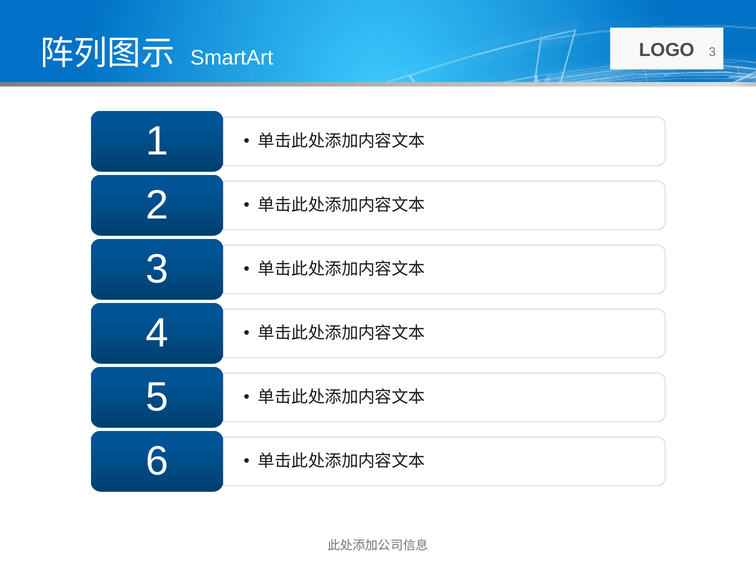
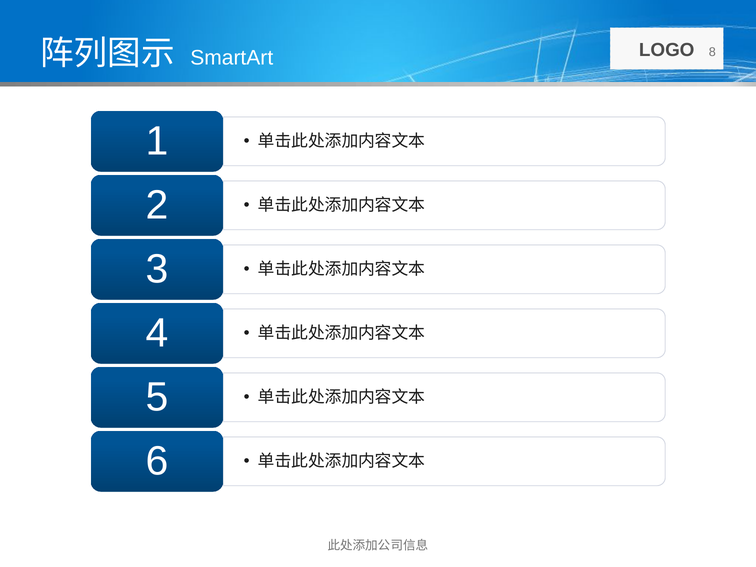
SmartArt 3: 3 -> 8 (712, 52)
